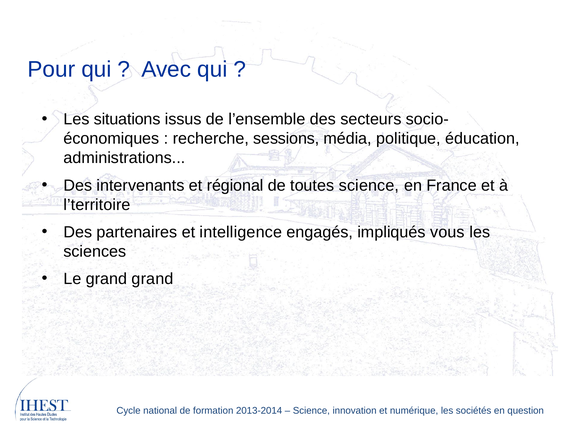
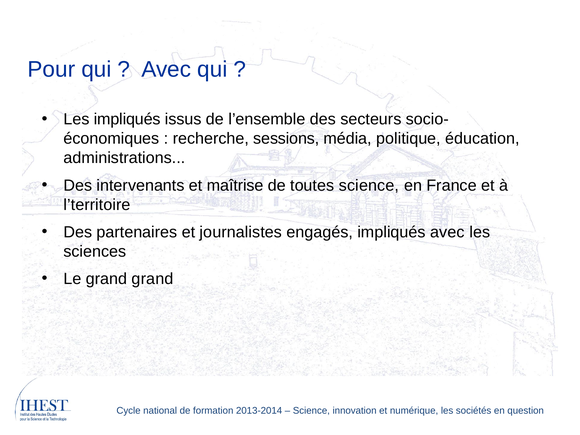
Les situations: situations -> impliqués (127, 119)
régional: régional -> maîtrise (235, 185)
intelligence: intelligence -> journalistes (241, 232)
impliqués vous: vous -> avec (447, 232)
